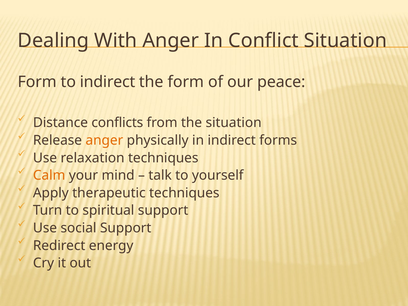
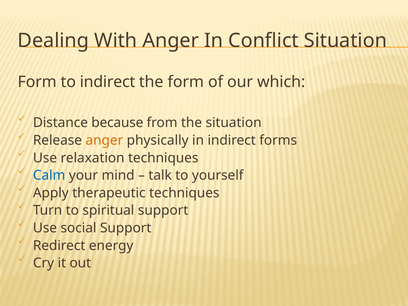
peace: peace -> which (281, 82)
conflicts: conflicts -> because (117, 123)
Calm colour: orange -> blue (49, 175)
